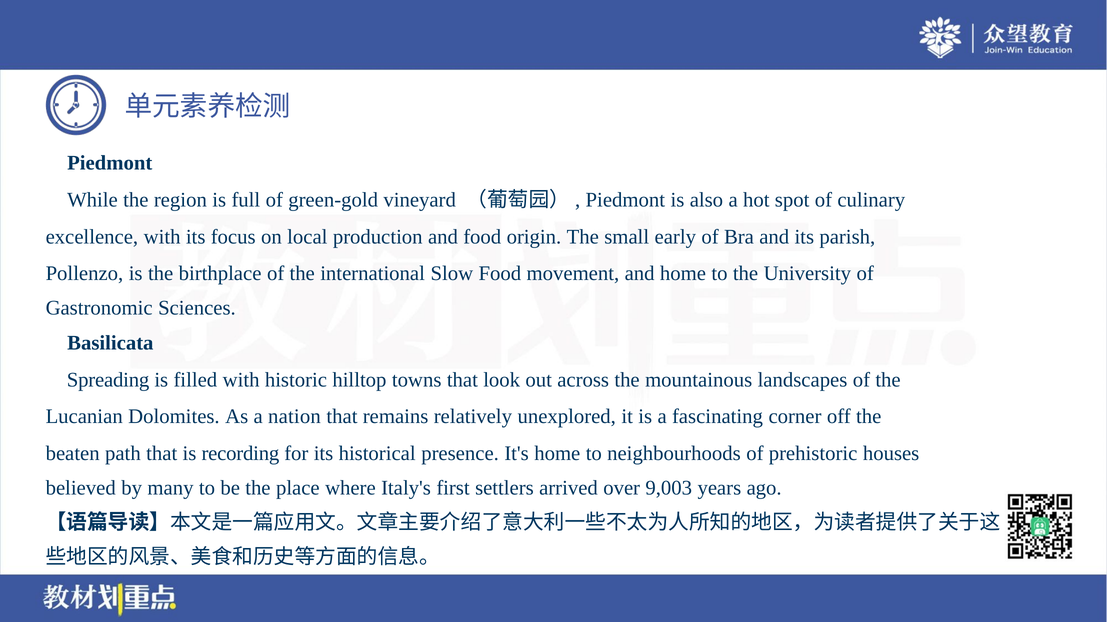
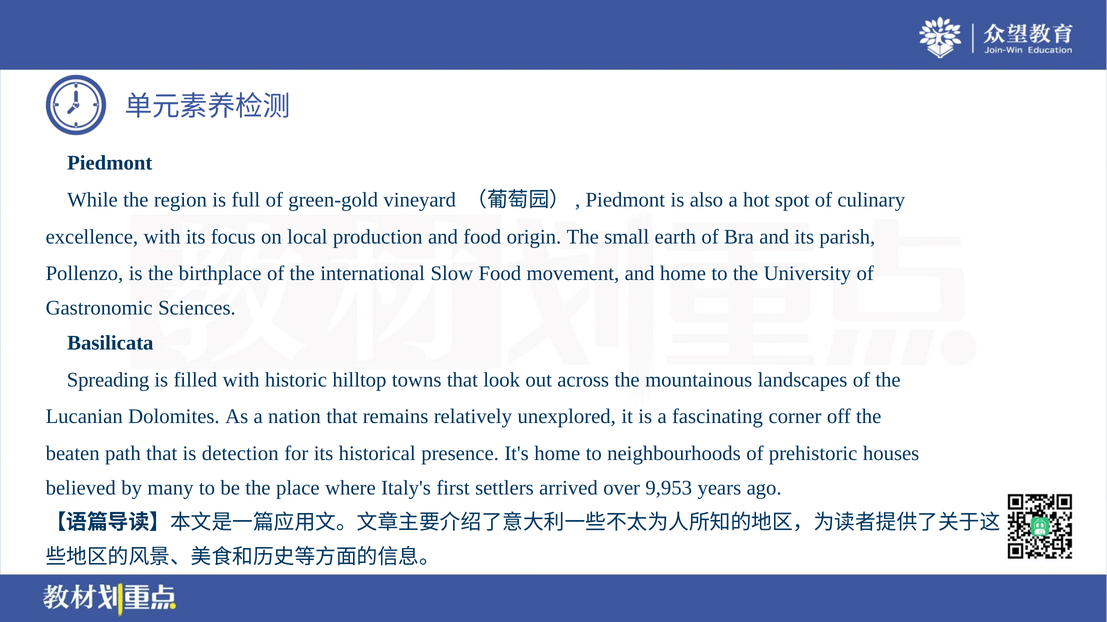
early: early -> earth (675, 237)
recording: recording -> detection (240, 454)
9,003: 9,003 -> 9,953 (669, 488)
